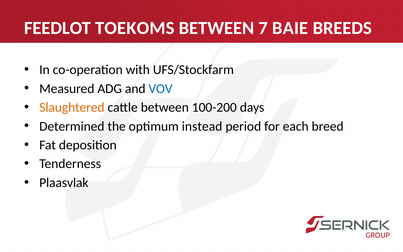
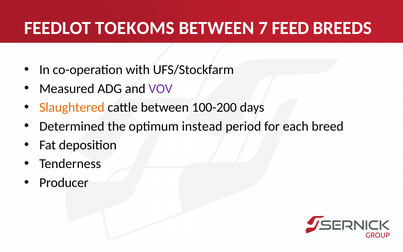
BAIE: BAIE -> FEED (290, 28)
VOV colour: blue -> purple (161, 89)
Plaasvlak: Plaasvlak -> Producer (64, 183)
